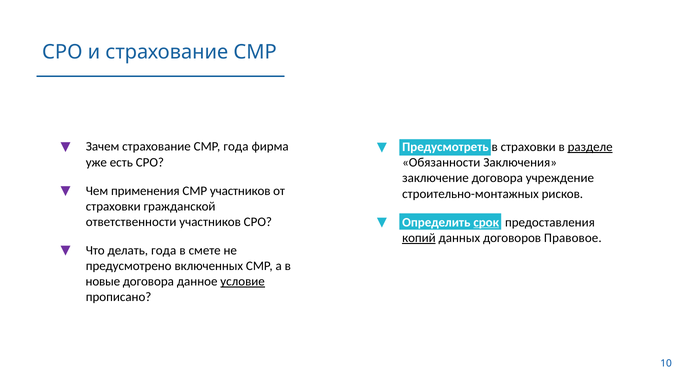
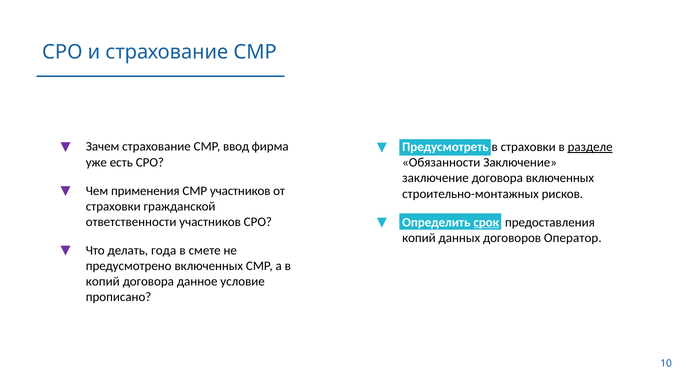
СМР года: года -> ввод (236, 147)
Обязанности Заключения: Заключения -> Заключение (520, 163)
договора учреждение: учреждение -> включенных (560, 178)
копий underline: present -> none (419, 238)
Правовое: Правовое -> Оператор (573, 238)
новые: новые -> копий (103, 282)
условие underline: present -> none (243, 282)
